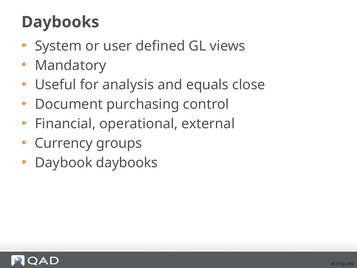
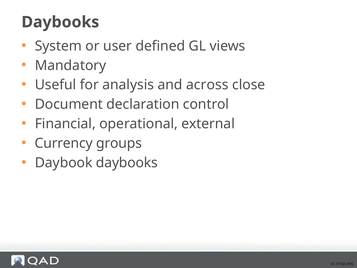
equals: equals -> across (207, 85)
purchasing: purchasing -> declaration (143, 104)
